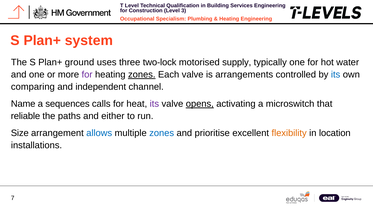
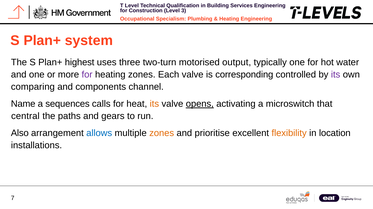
ground: ground -> highest (80, 62)
two-lock: two-lock -> two-turn (160, 62)
supply: supply -> output (237, 62)
zones underline: present -> none (142, 74)
arrangements: arrangements -> corresponding (244, 74)
its colour: blue -> purple (336, 74)
independent: independent -> components (101, 87)
its colour: purple -> orange (154, 104)
reliable: reliable -> central (25, 116)
either: either -> gears (113, 116)
Size: Size -> Also (20, 133)
zones colour: blue -> orange (162, 133)
